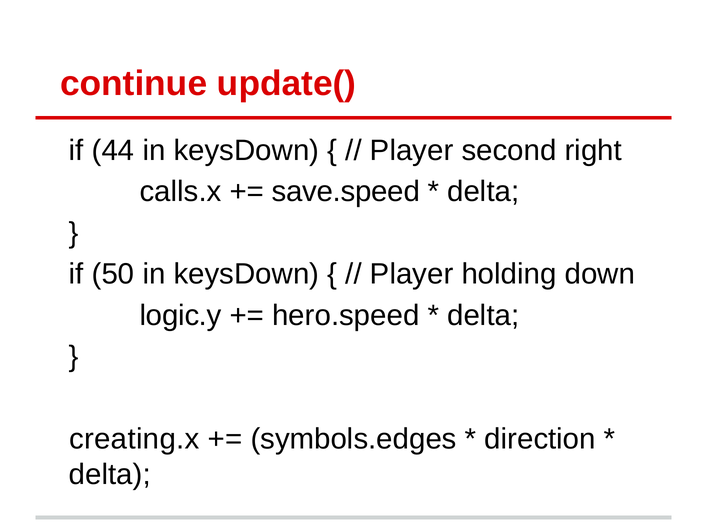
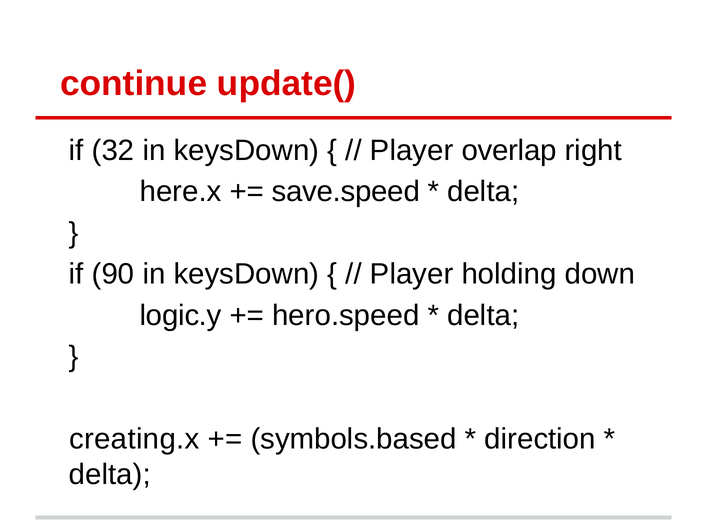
44: 44 -> 32 (113, 151)
second: second -> overlap (509, 151)
calls.x: calls.x -> here.x (181, 192)
50: 50 -> 90 (113, 274)
symbols.edges: symbols.edges -> symbols.based (354, 439)
